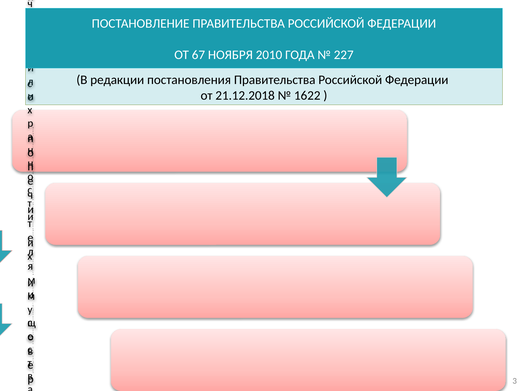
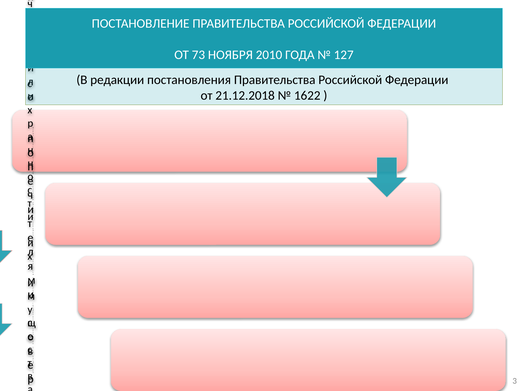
67: 67 -> 73 (198, 55)
227: 227 -> 127 (344, 55)
